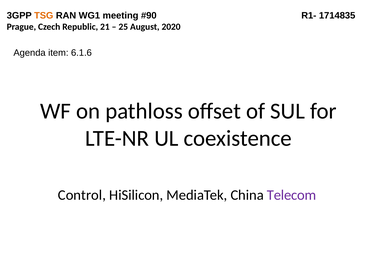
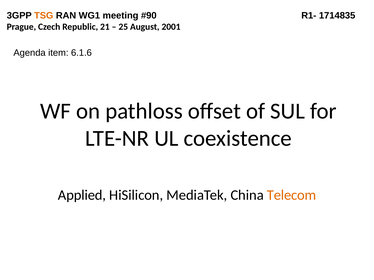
2020: 2020 -> 2001 (171, 27)
Control: Control -> Applied (82, 195)
Telecom colour: purple -> orange (292, 195)
